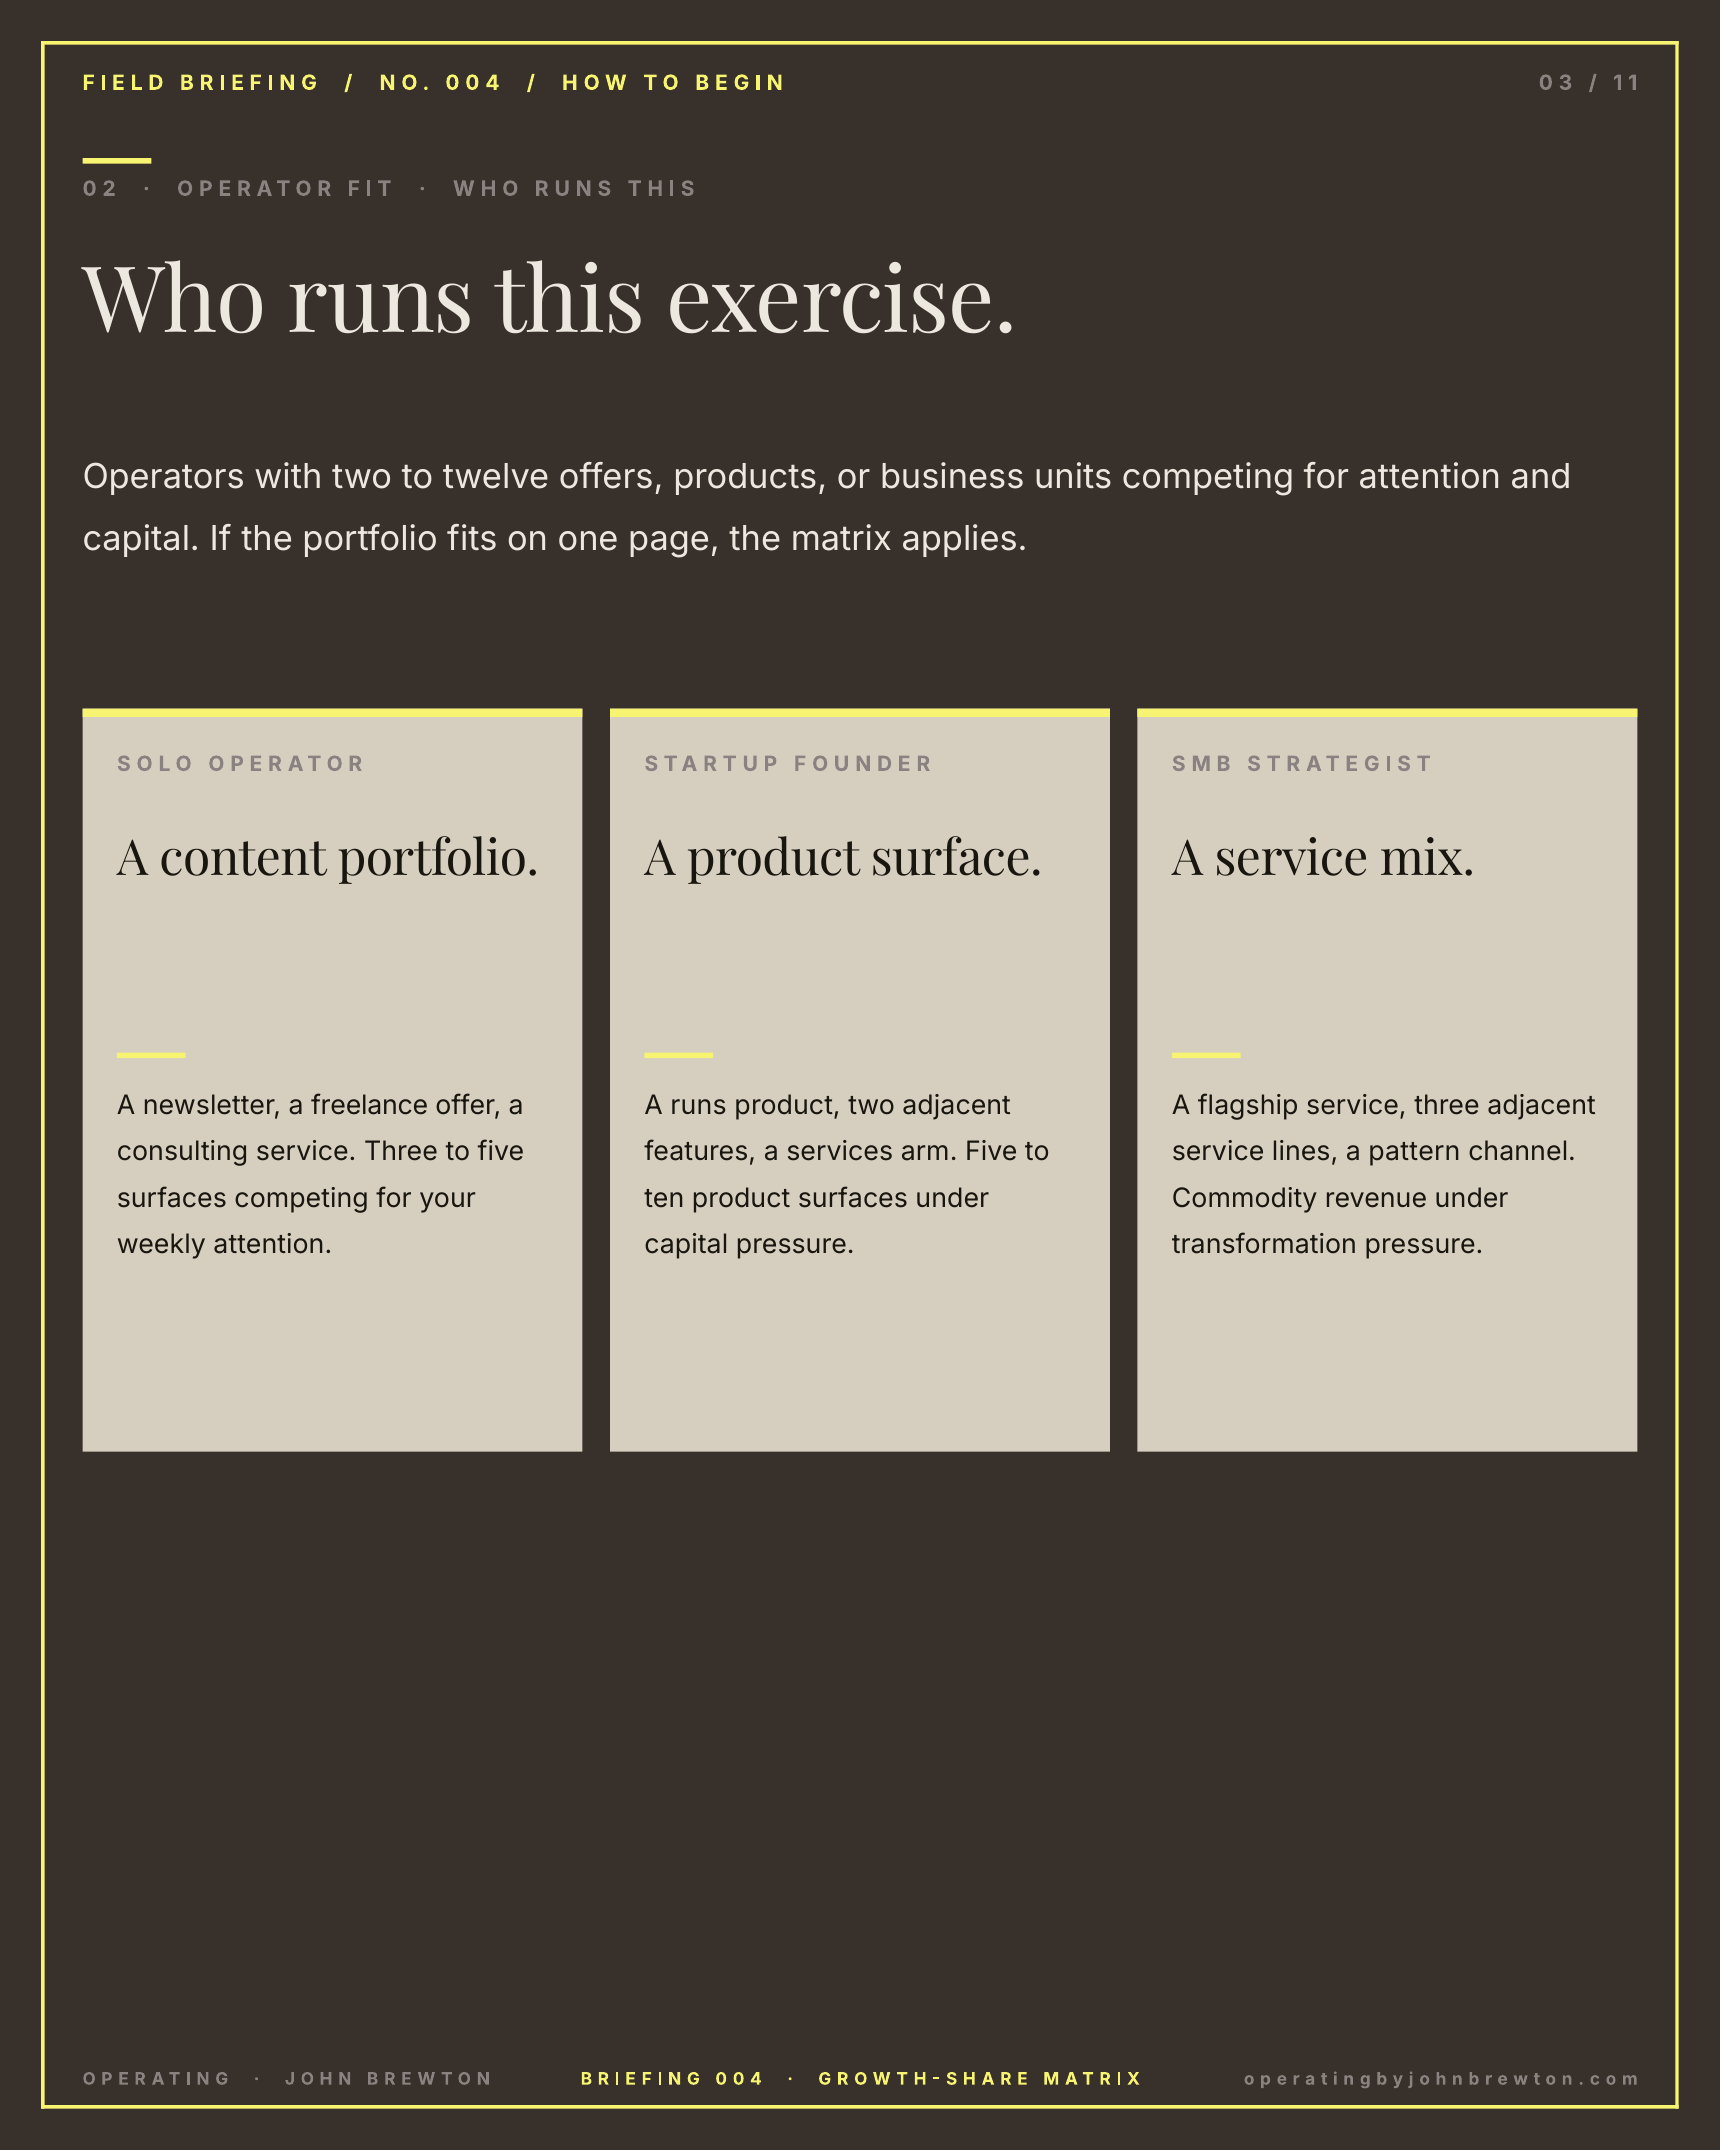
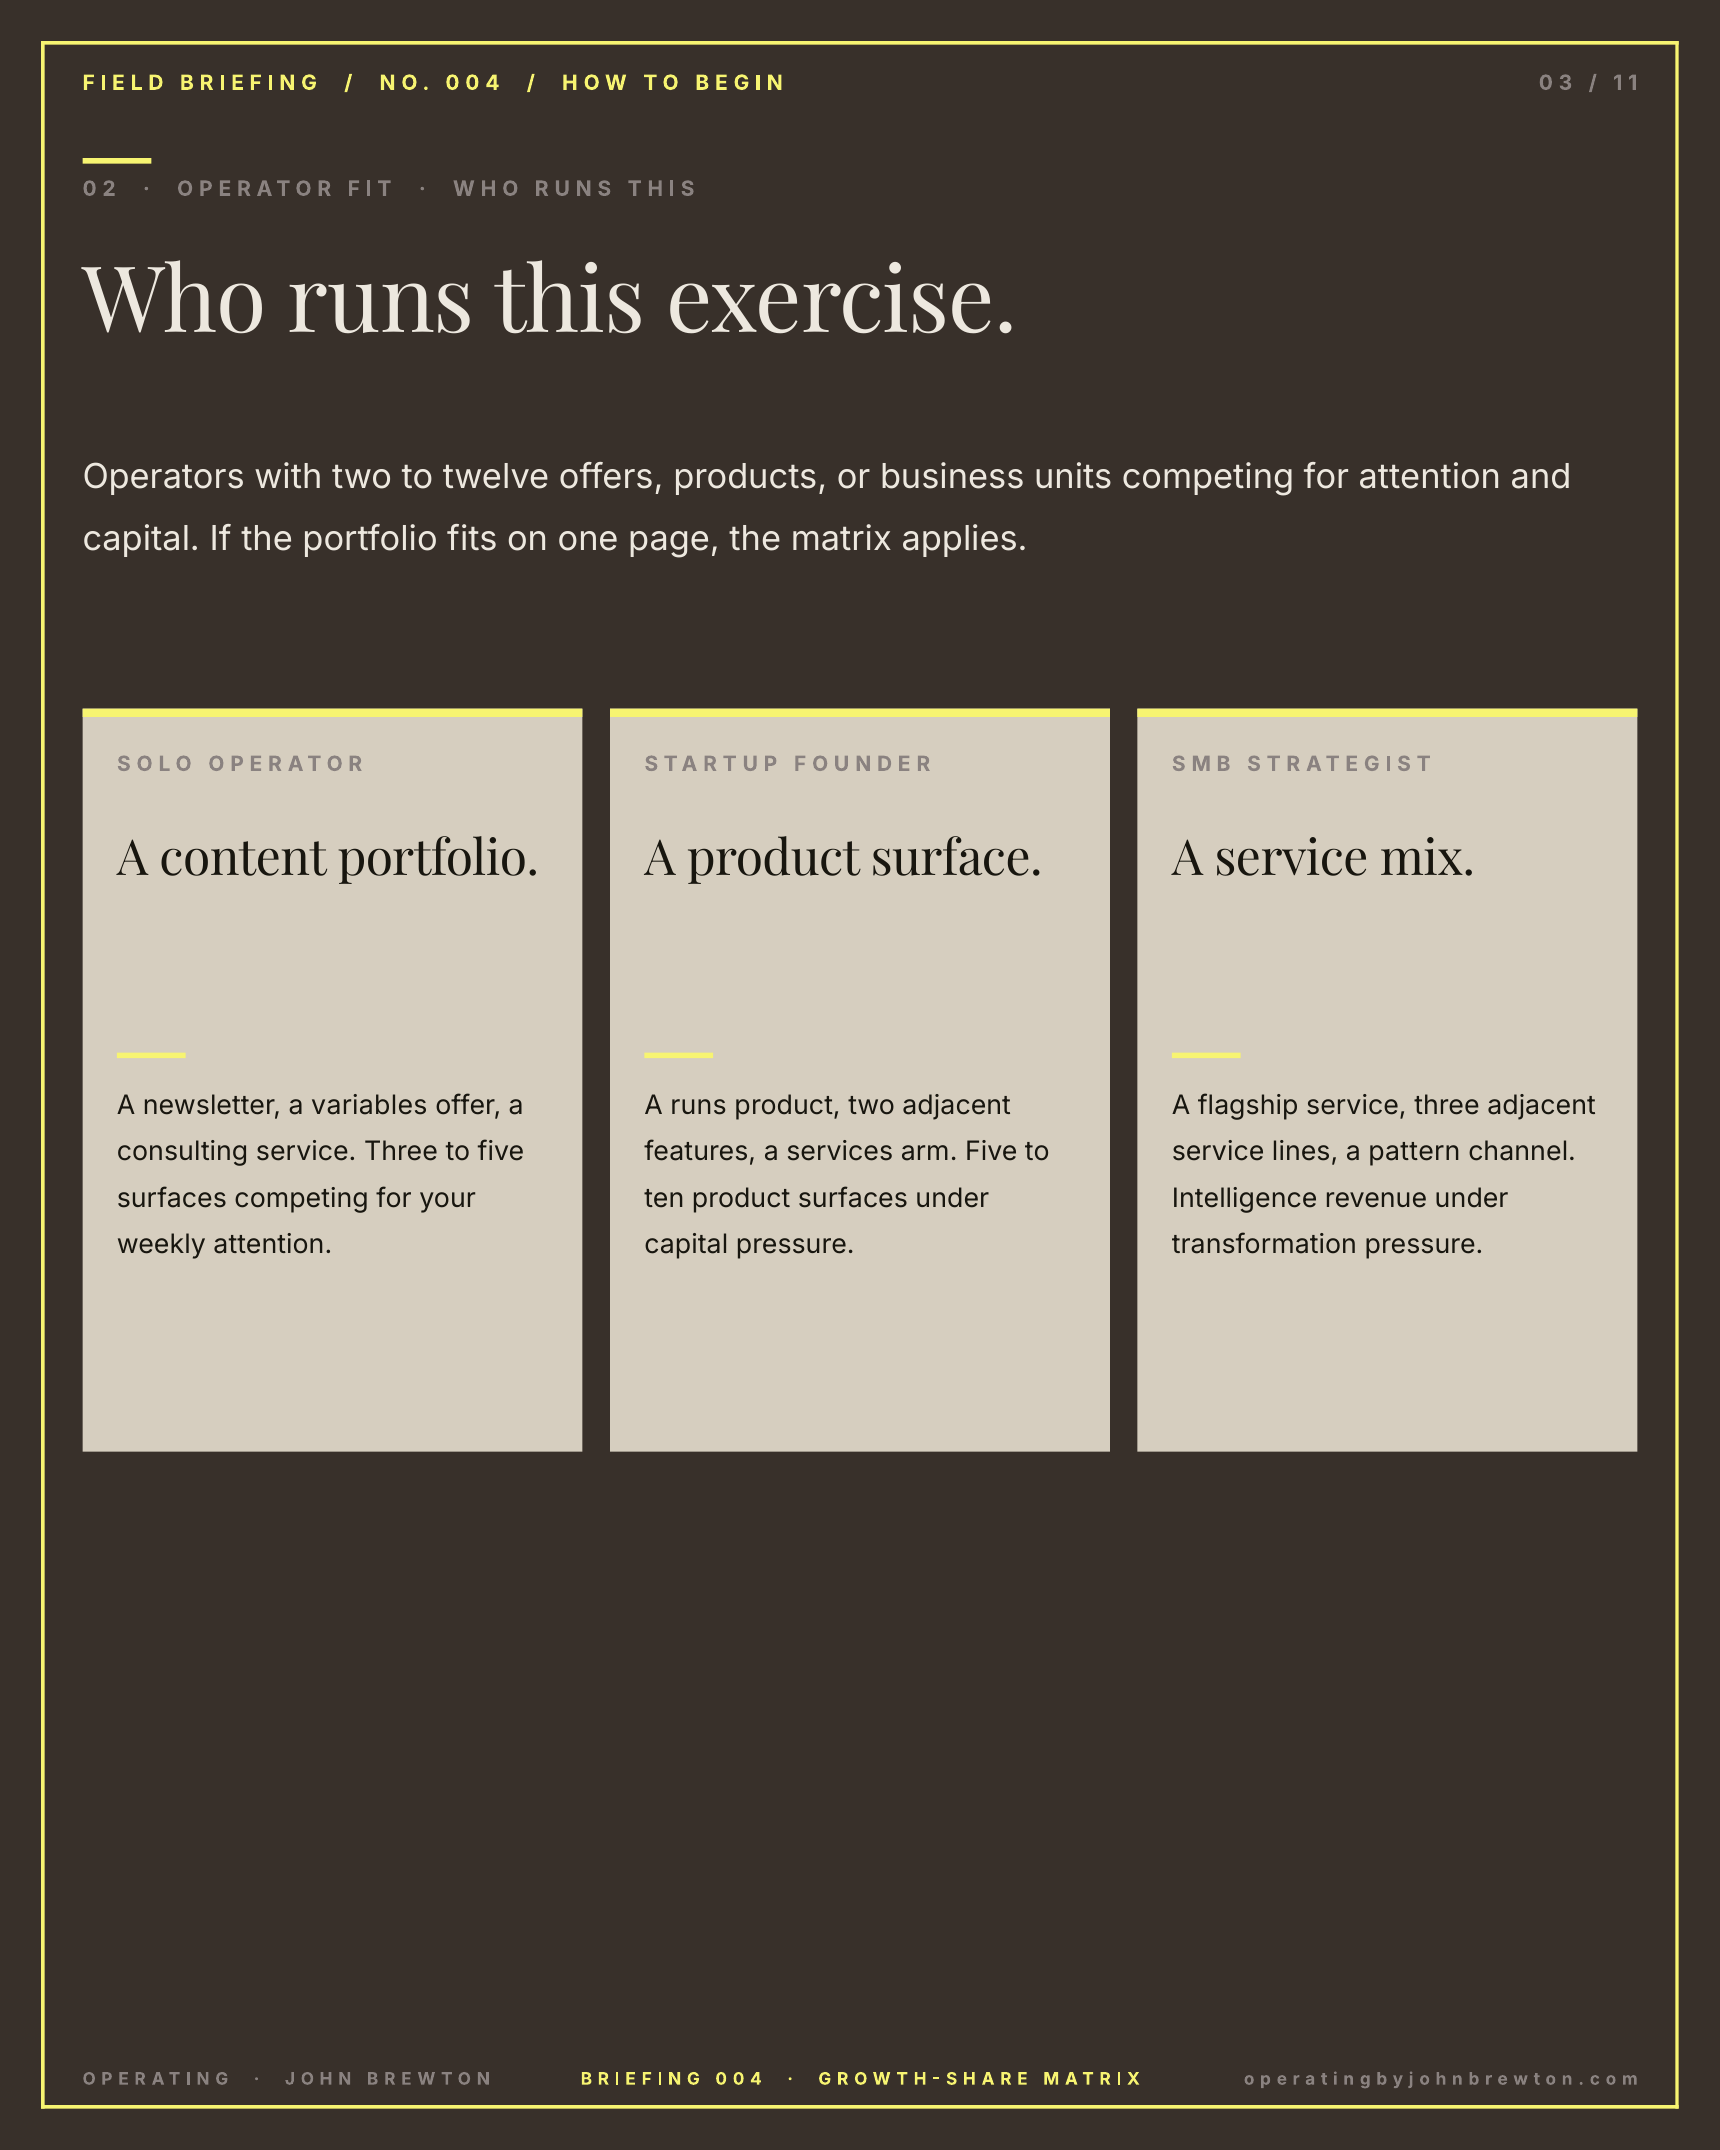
freelance: freelance -> variables (369, 1106)
Commodity: Commodity -> Intelligence (1245, 1199)
